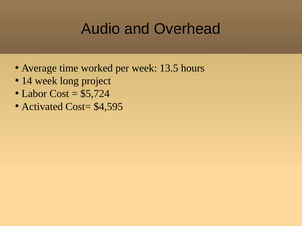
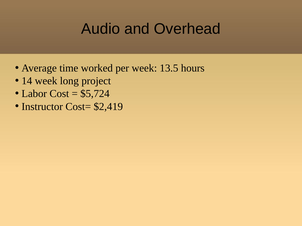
Activated: Activated -> Instructor (42, 107)
$4,595: $4,595 -> $2,419 (108, 107)
